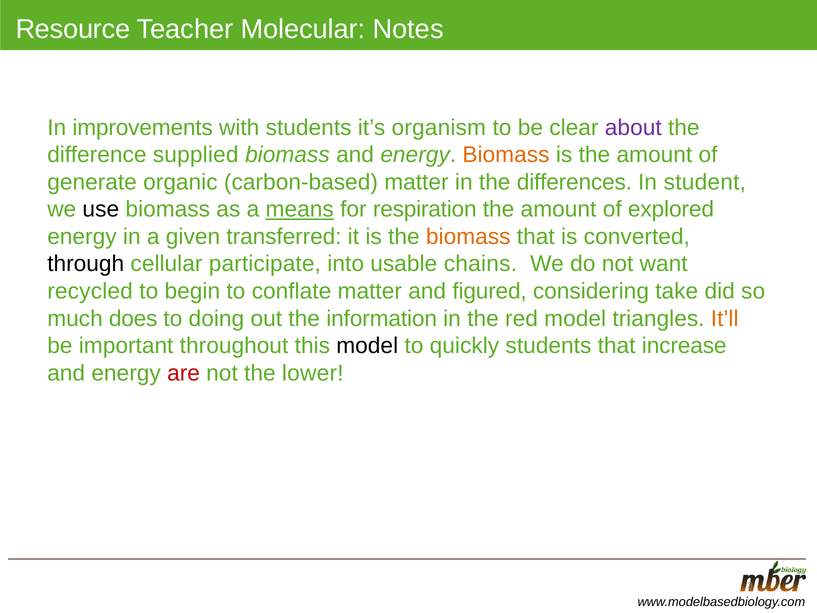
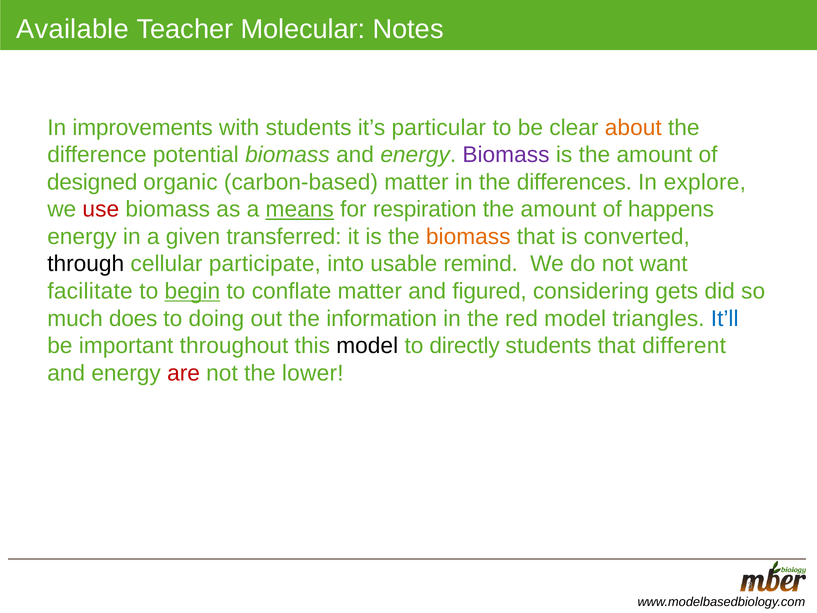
Resource: Resource -> Available (73, 29)
organism: organism -> particular (439, 127)
about colour: purple -> orange (633, 127)
supplied: supplied -> potential (196, 155)
Biomass colour: orange -> purple (506, 155)
generate: generate -> designed (92, 182)
student: student -> explore (705, 182)
use colour: black -> red (101, 209)
explored: explored -> happens (671, 209)
chains: chains -> remind (481, 264)
recycled: recycled -> facilitate (90, 291)
begin underline: none -> present (192, 291)
take: take -> gets (677, 291)
It’ll colour: orange -> blue (725, 318)
quickly: quickly -> directly (465, 346)
increase: increase -> different (684, 346)
